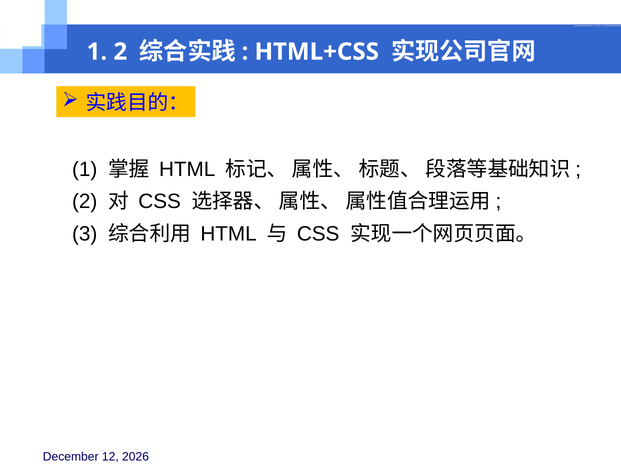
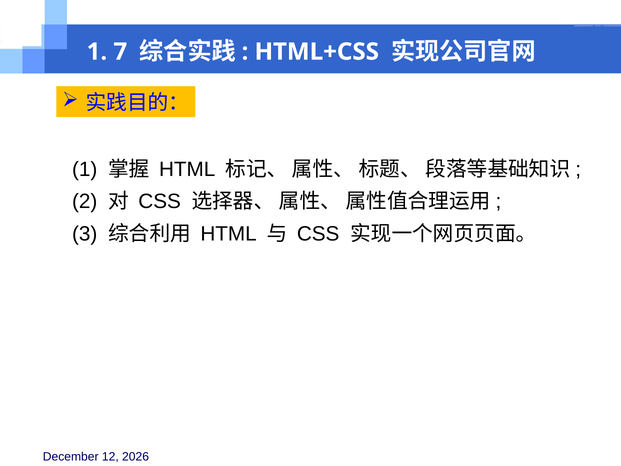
1 2: 2 -> 7 (120, 52)
